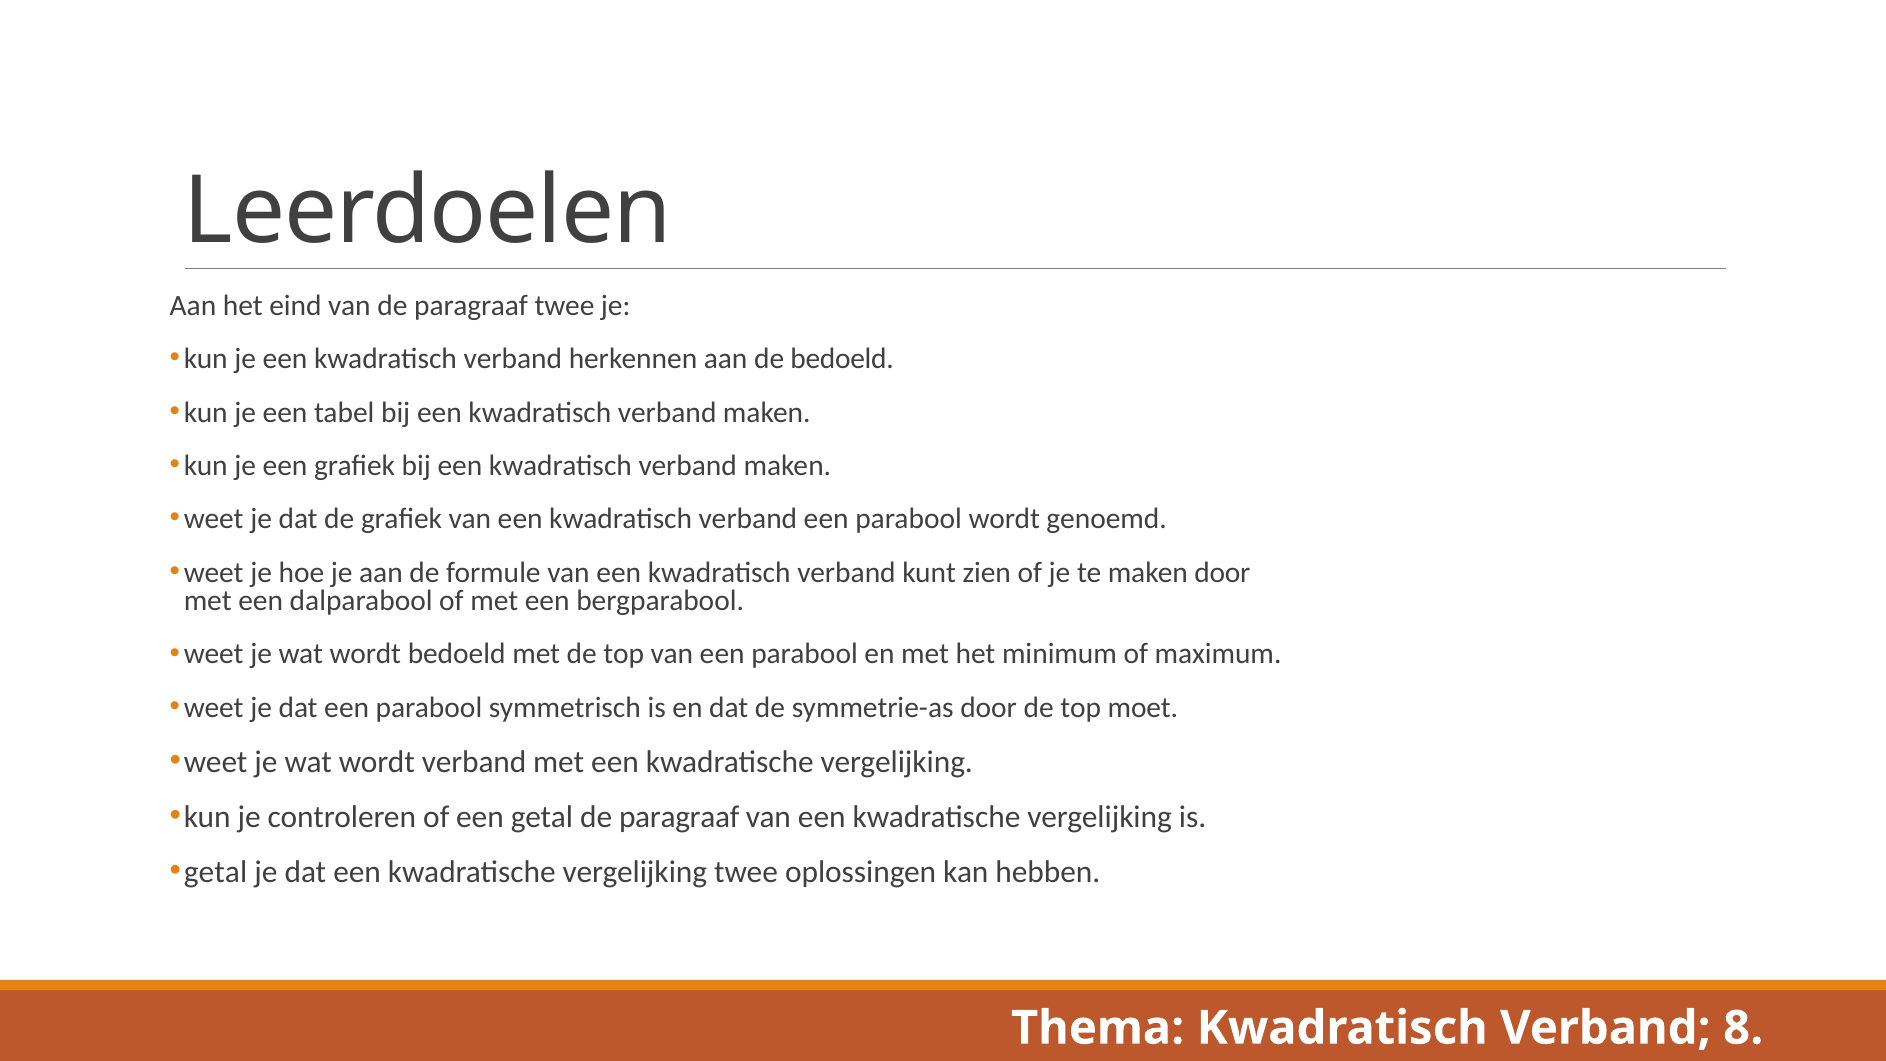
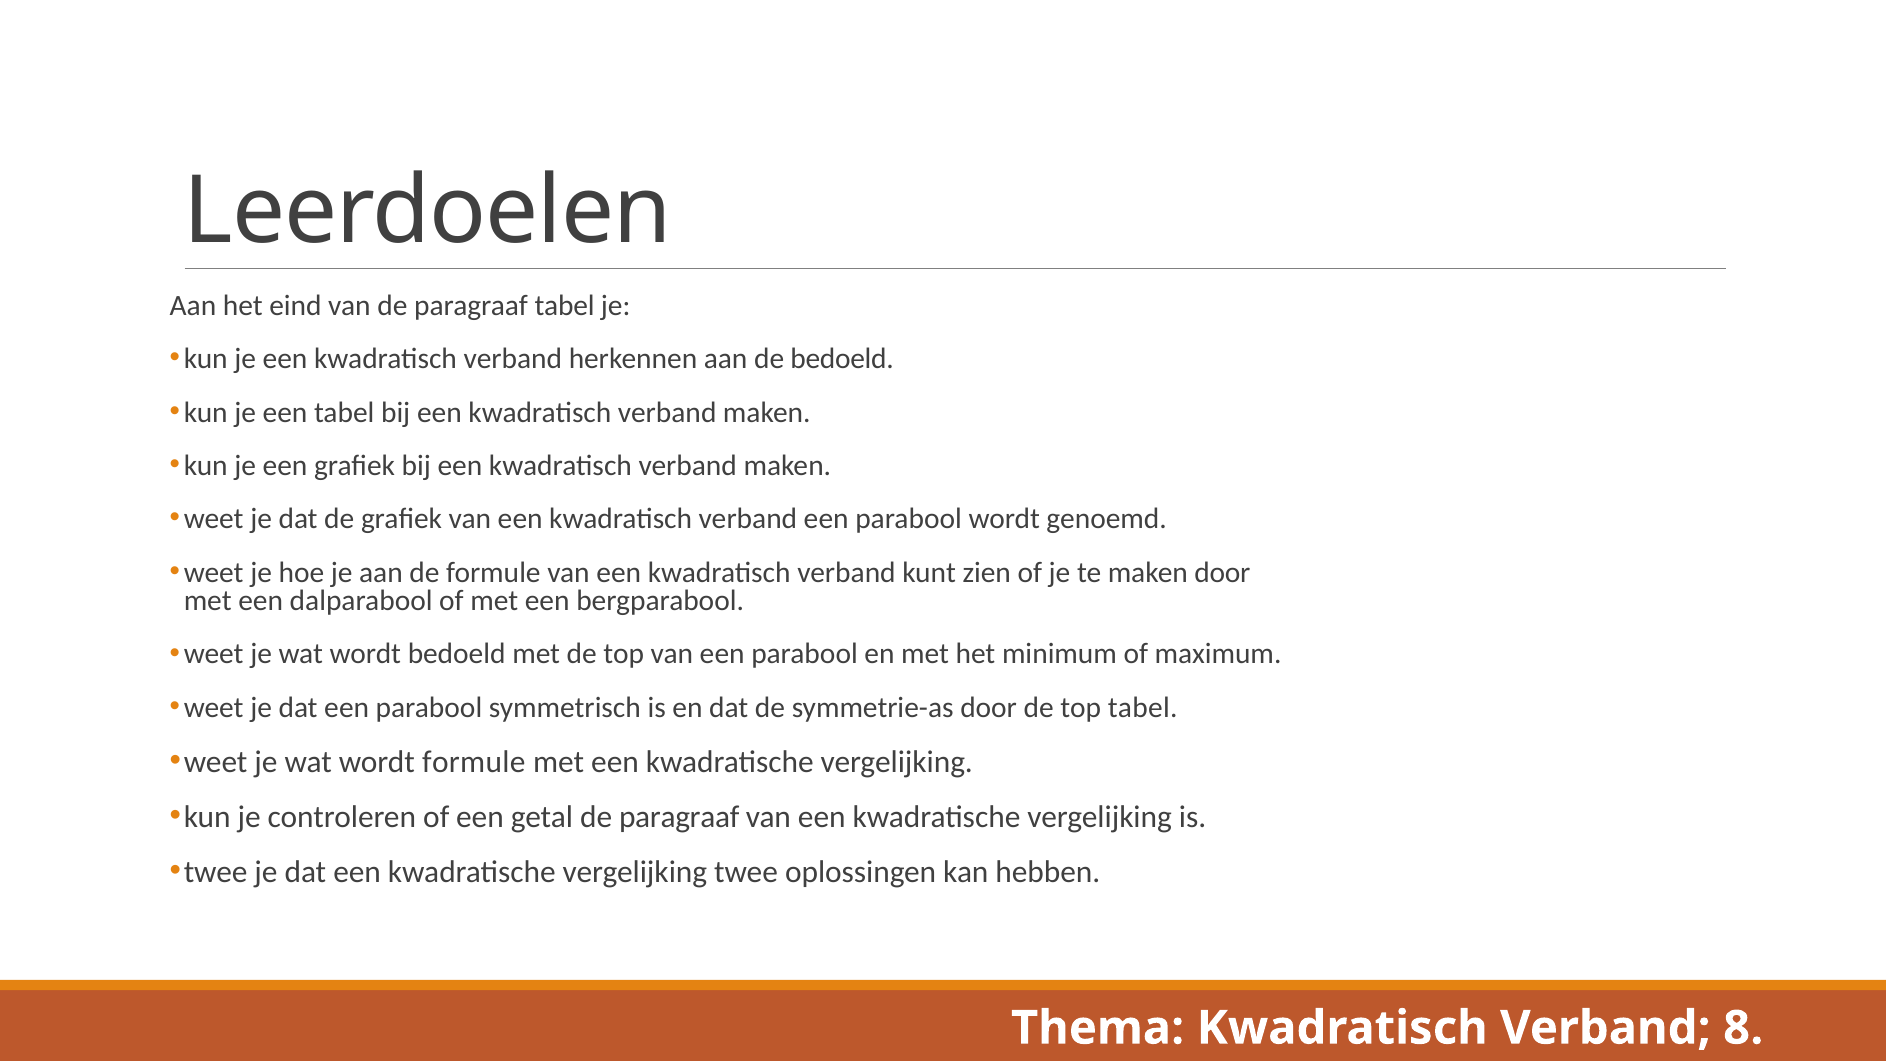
paragraaf twee: twee -> tabel (565, 306)
top moet: moet -> tabel (1143, 707)
wordt verband: verband -> formule (474, 762)
getal: getal -> twee (216, 872)
